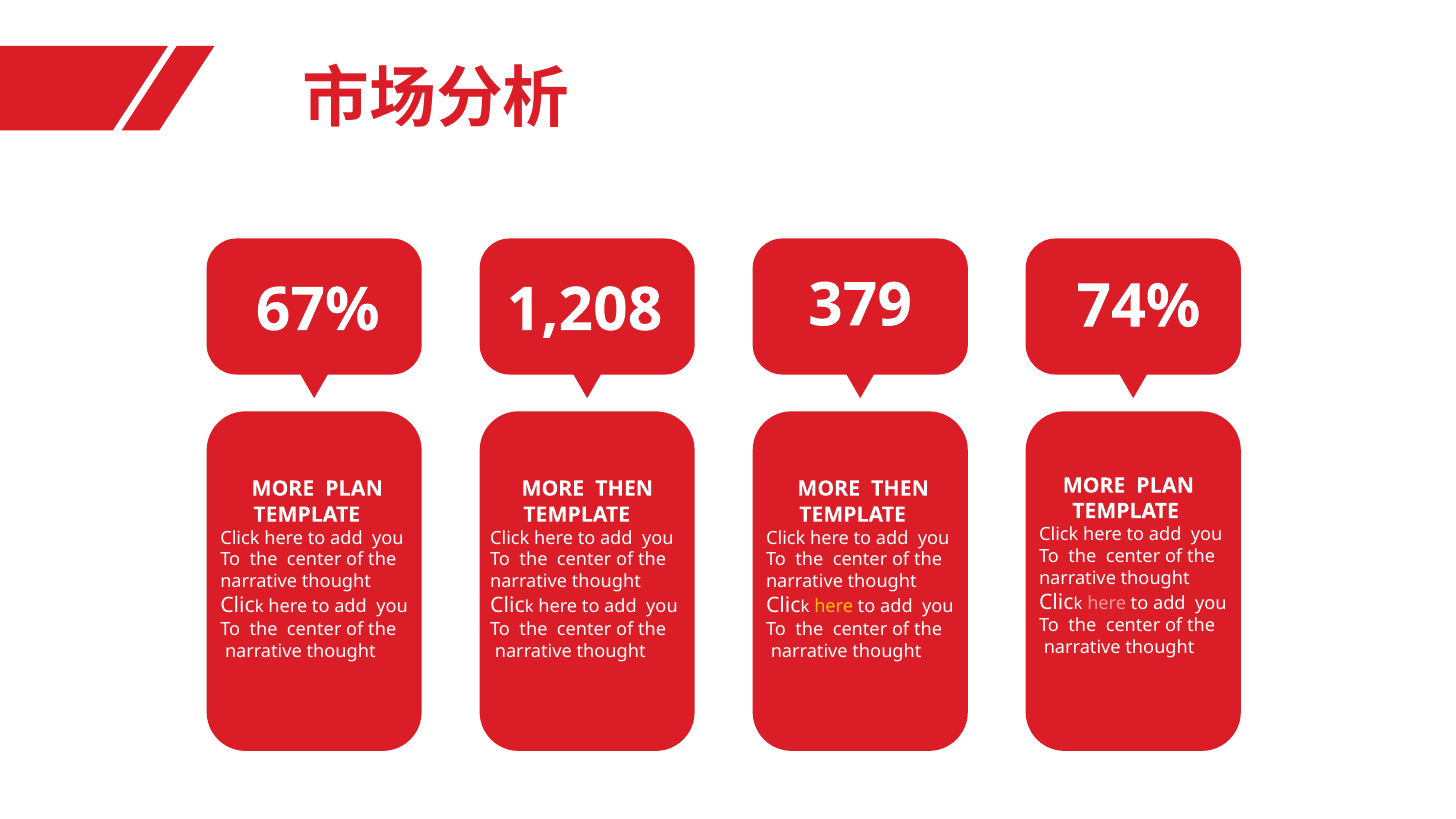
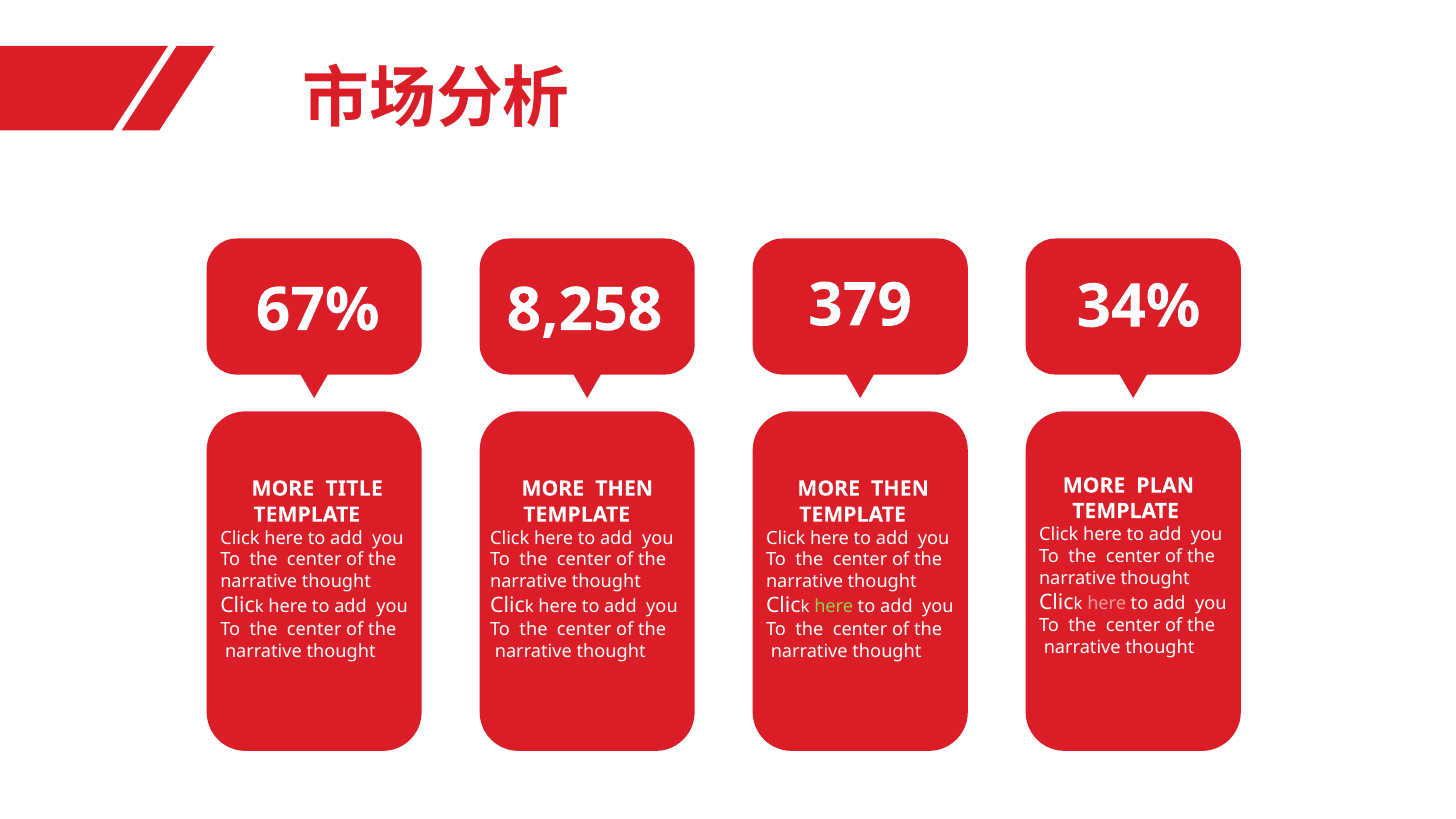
1,208: 1,208 -> 8,258 (584, 310)
74%: 74% -> 34% (1138, 307)
PLAN: PLAN -> TITLE (354, 489)
here colour: yellow -> light green (834, 607)
